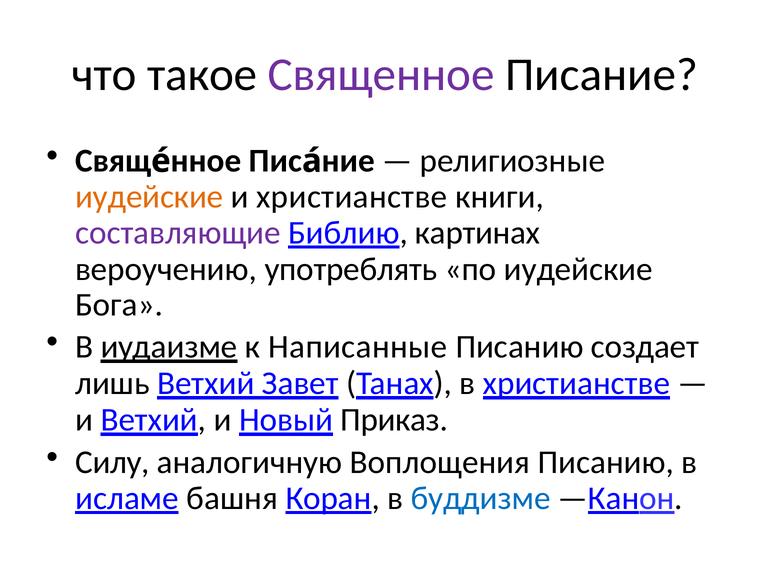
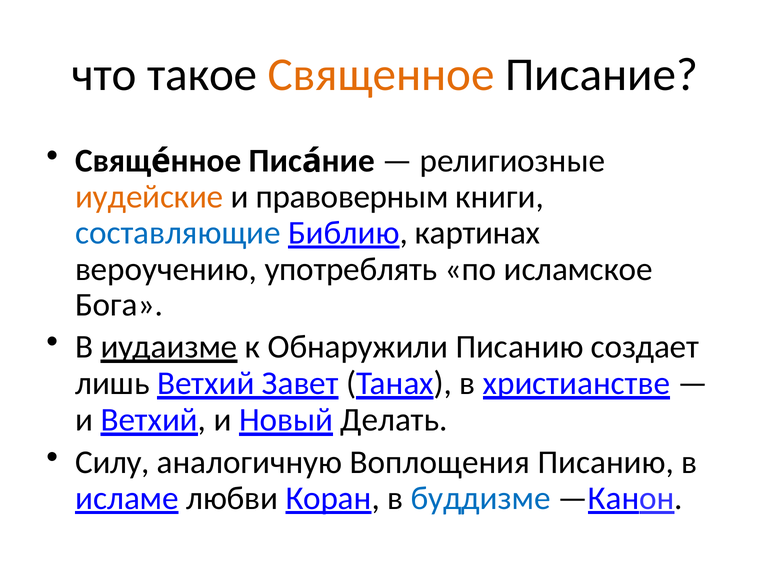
Священное colour: purple -> orange (381, 75)
и христианстве: христианстве -> правоверным (352, 197)
составляющие colour: purple -> blue (178, 233)
по иудейские: иудейские -> исламское (578, 269)
Написанные: Написанные -> Обнаружили (358, 347)
Приказ: Приказ -> Делать (394, 420)
башня: башня -> любви (232, 499)
